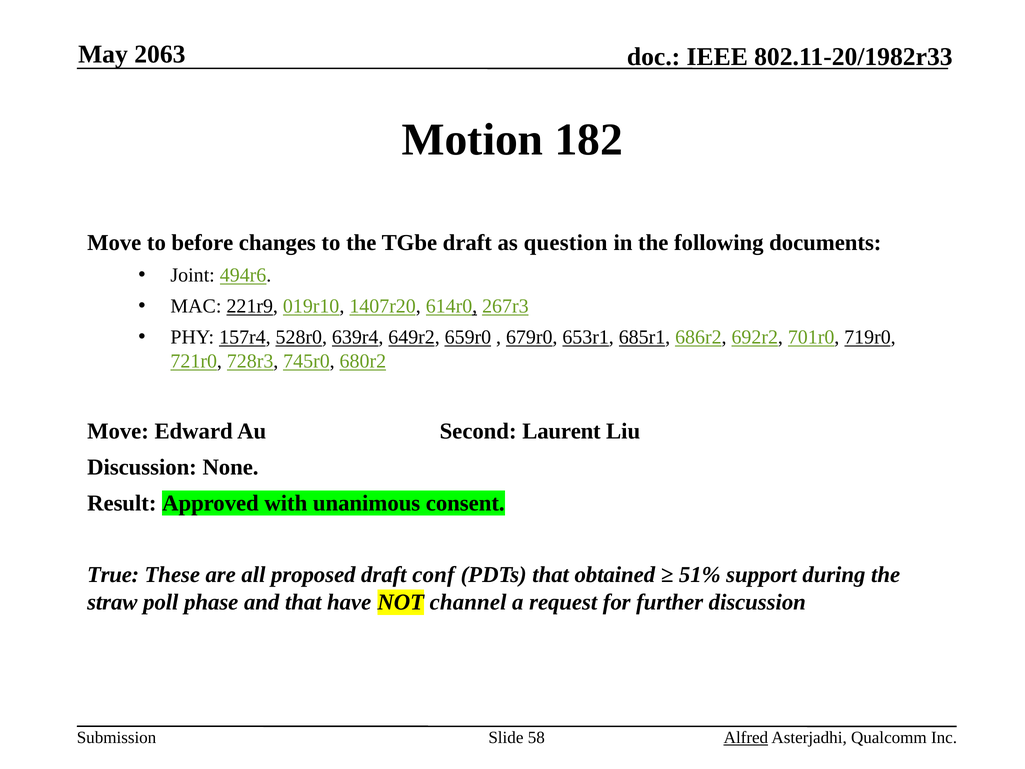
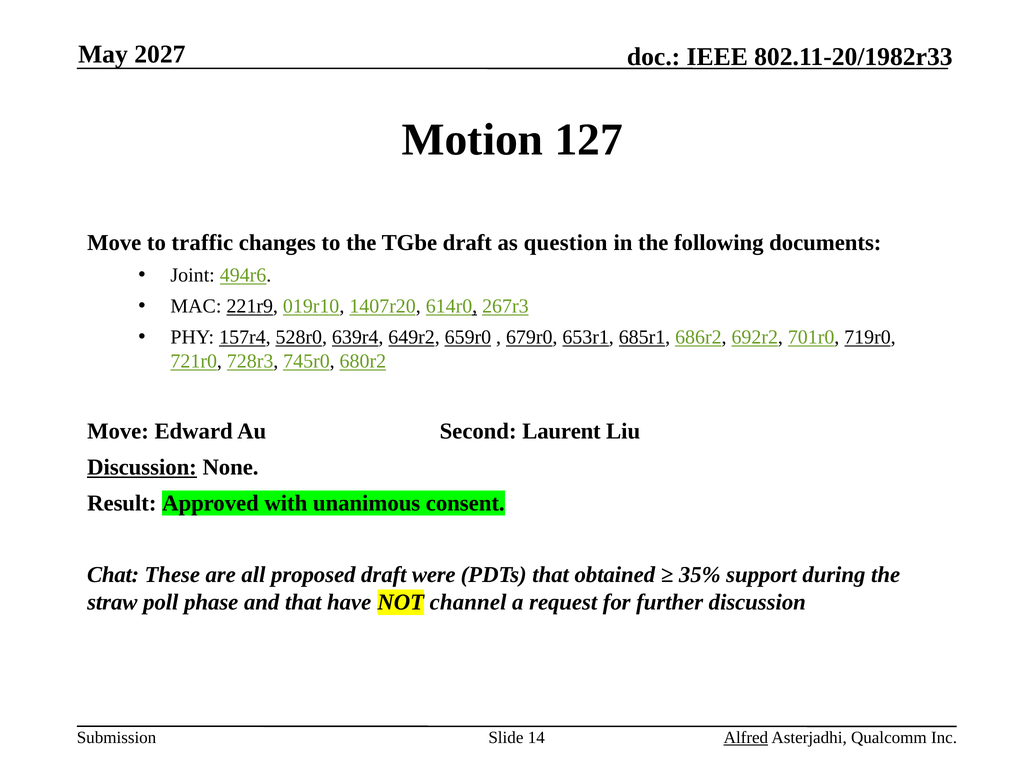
2063: 2063 -> 2027 (160, 54)
182: 182 -> 127 (589, 140)
before: before -> traffic (202, 242)
Discussion underline: none -> present (142, 467)
True: True -> Chat (113, 575)
conf: conf -> were (434, 575)
51%: 51% -> 35% (700, 575)
58: 58 -> 14 (536, 737)
